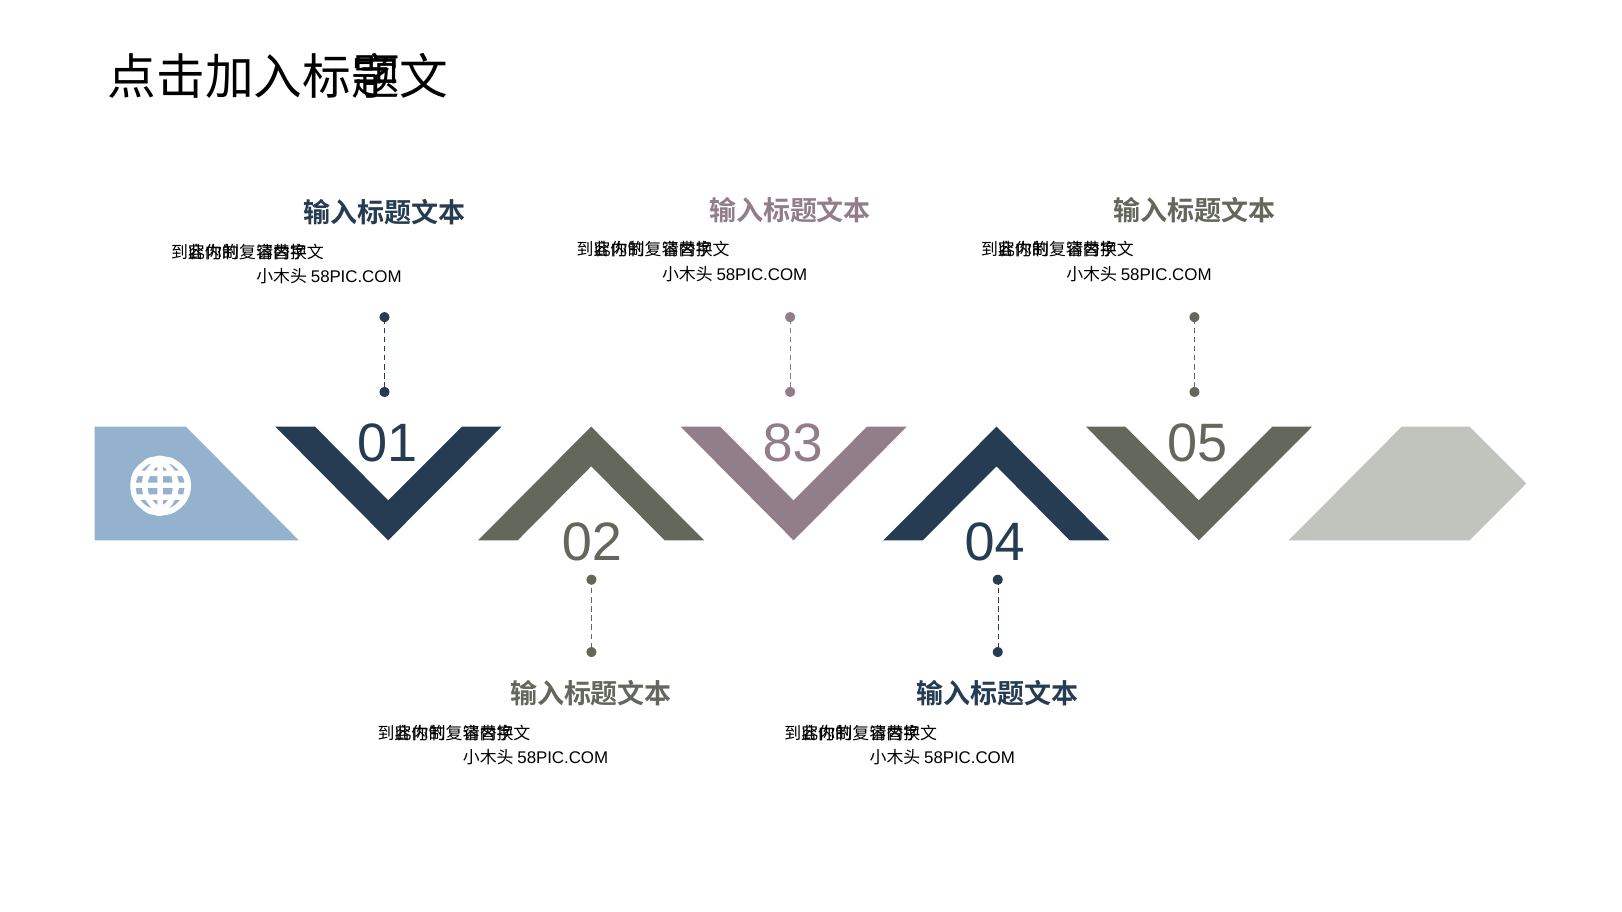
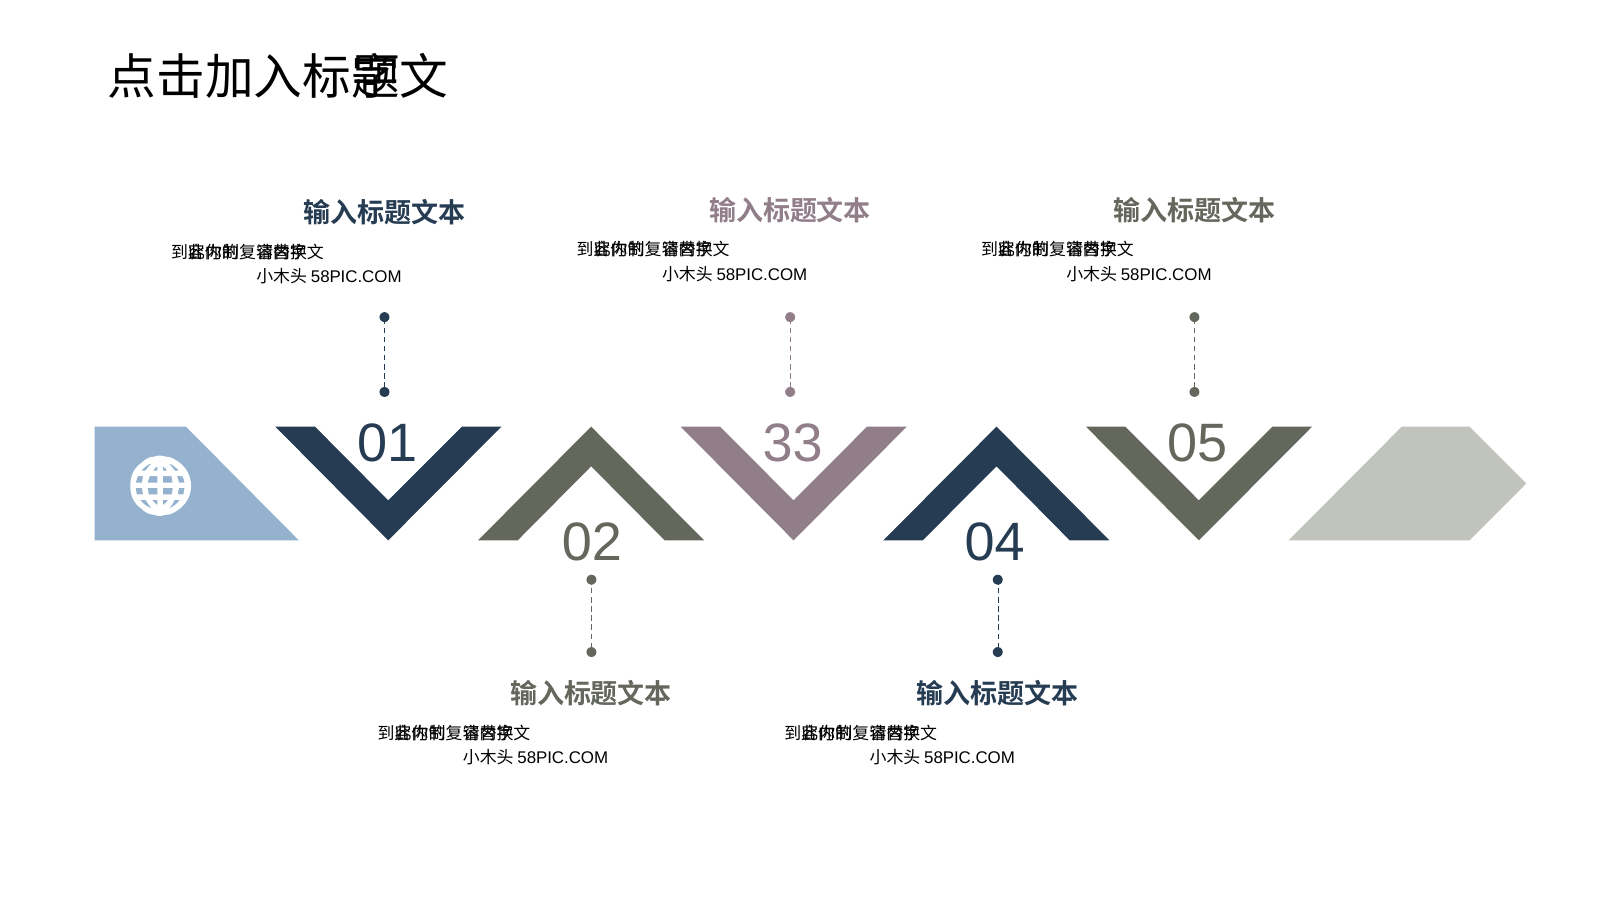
83: 83 -> 33 (793, 443)
